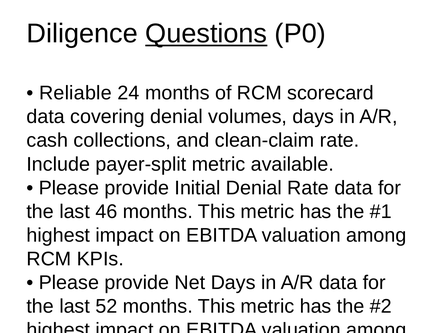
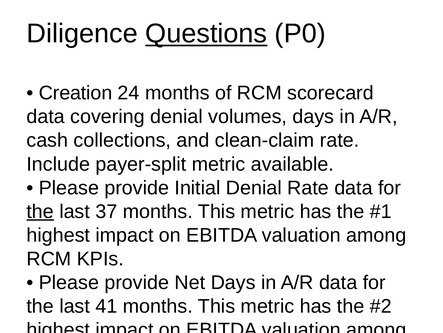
Reliable: Reliable -> Creation (76, 93)
the underline: none -> present (40, 211)
46: 46 -> 37 (106, 211)
52: 52 -> 41 (106, 306)
